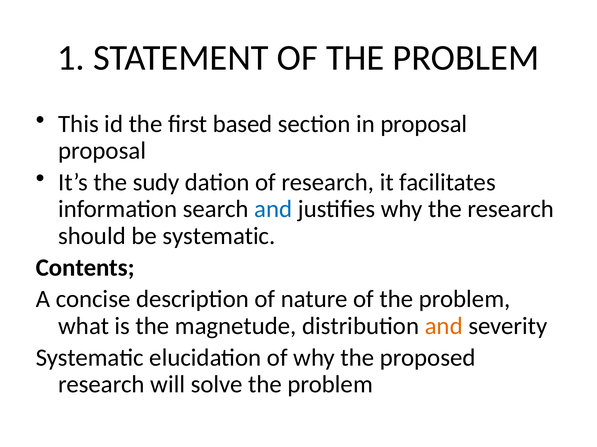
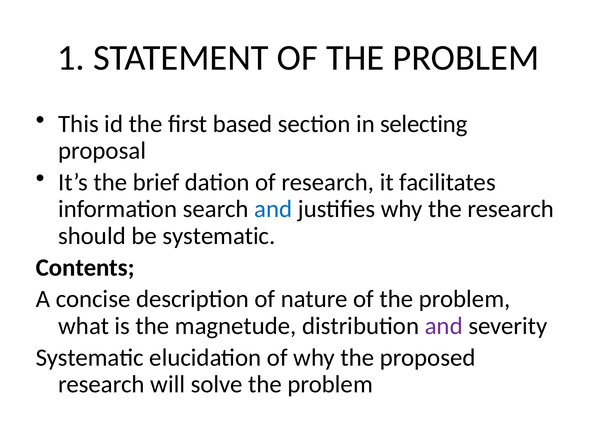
in proposal: proposal -> selecting (424, 124)
sudy: sudy -> brief (156, 183)
and colour: orange -> purple (444, 326)
